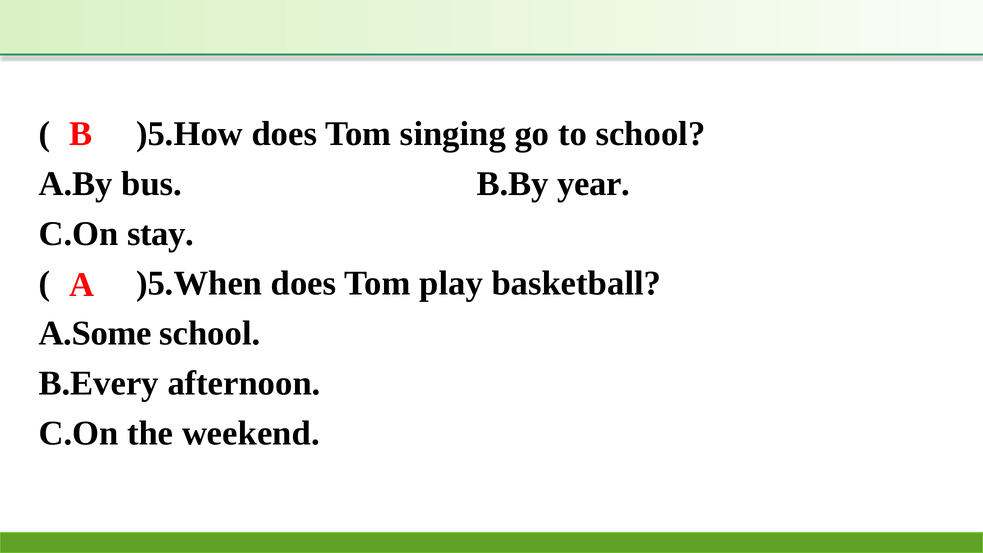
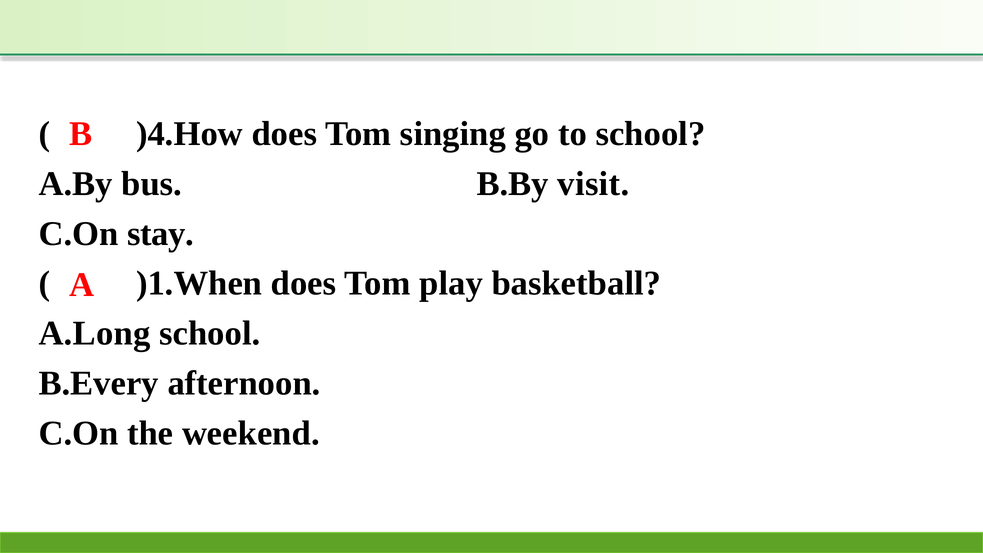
)5.How: )5.How -> )4.How (190, 134)
year: year -> visit (593, 184)
)5.When: )5.When -> )1.When (199, 283)
A.Some: A.Some -> A.Long (95, 333)
